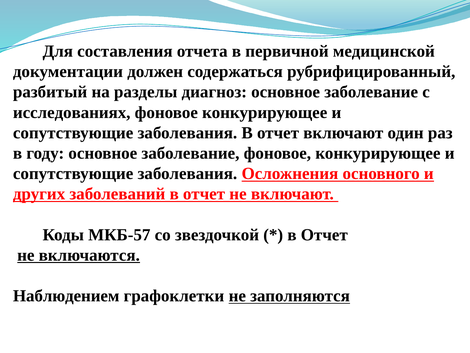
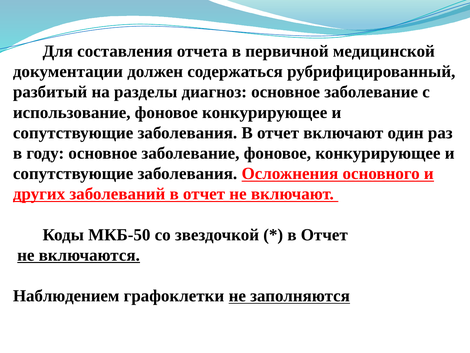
исследованиях: исследованиях -> использование (72, 112)
МКБ-57: МКБ-57 -> МКБ-50 (119, 234)
